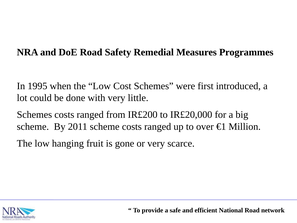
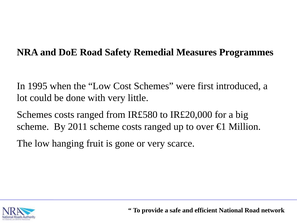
IR£200: IR£200 -> IR£580 (143, 115)
